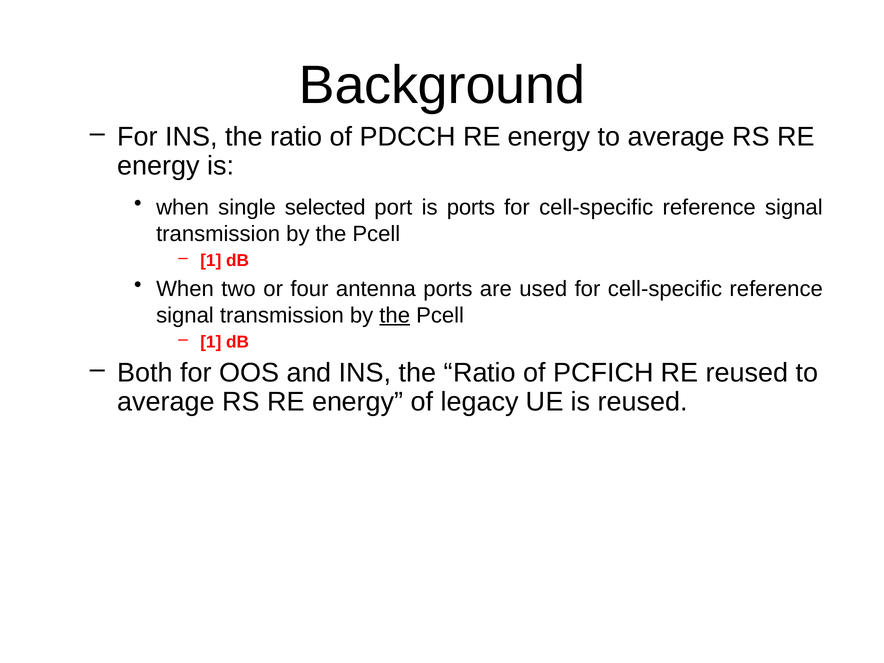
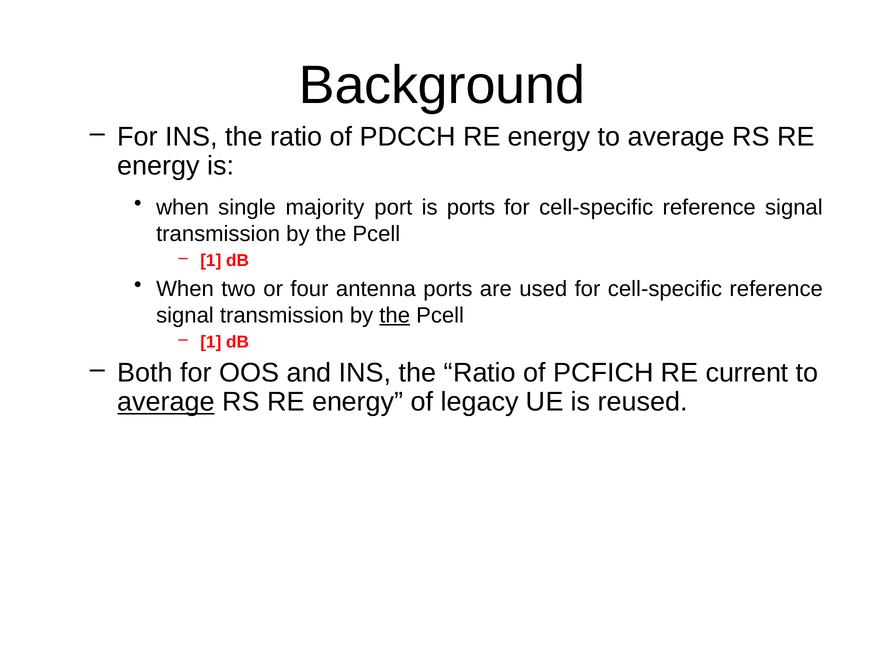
selected: selected -> majority (325, 207)
RE reused: reused -> current (747, 373)
average underline: none -> present (166, 402)
